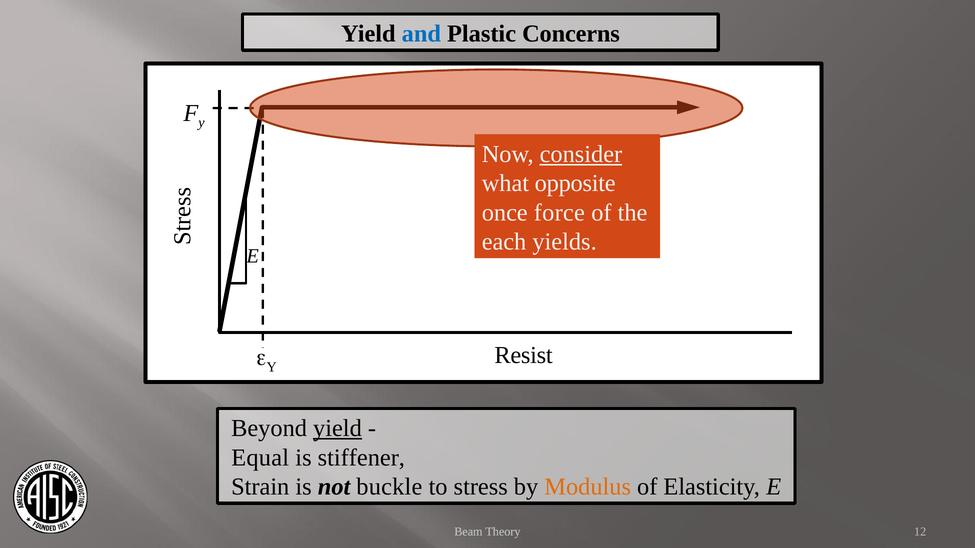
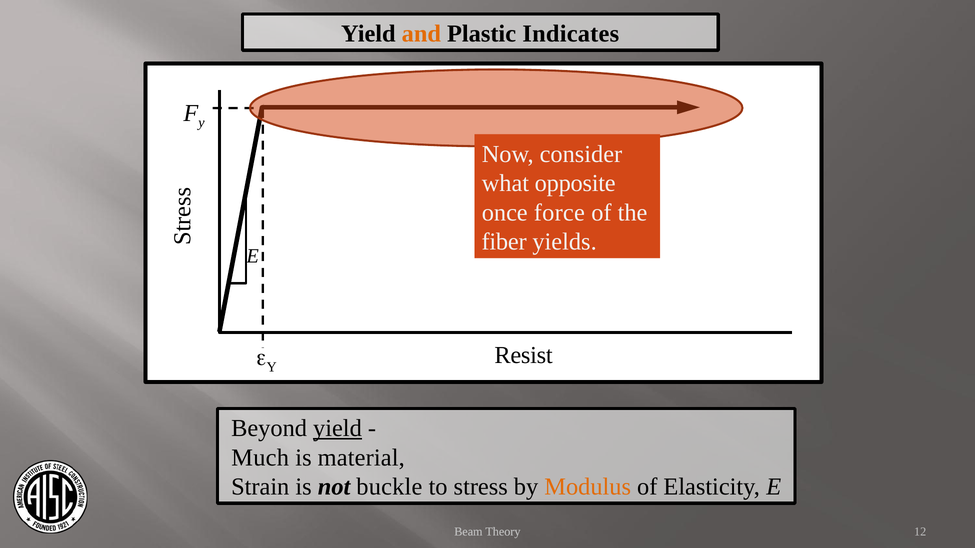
and colour: blue -> orange (421, 34)
Concerns: Concerns -> Indicates (571, 34)
consider underline: present -> none (581, 154)
each: each -> fiber (504, 242)
Equal: Equal -> Much (260, 458)
stiffener: stiffener -> material (361, 458)
